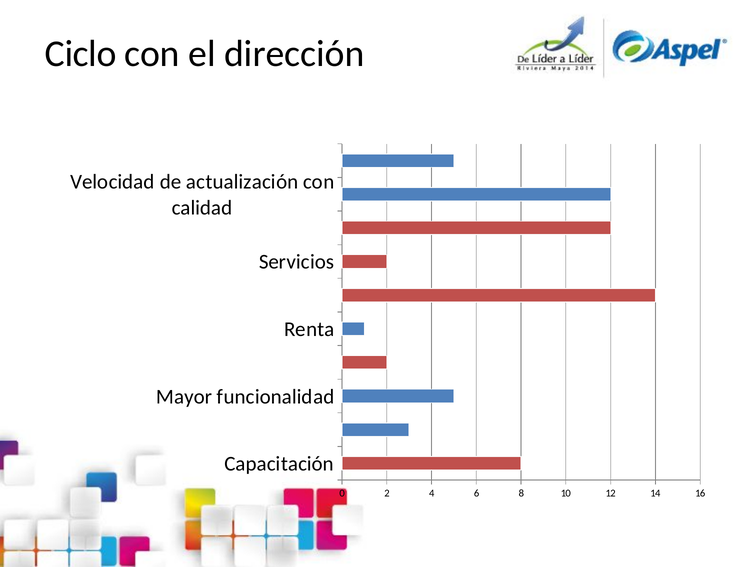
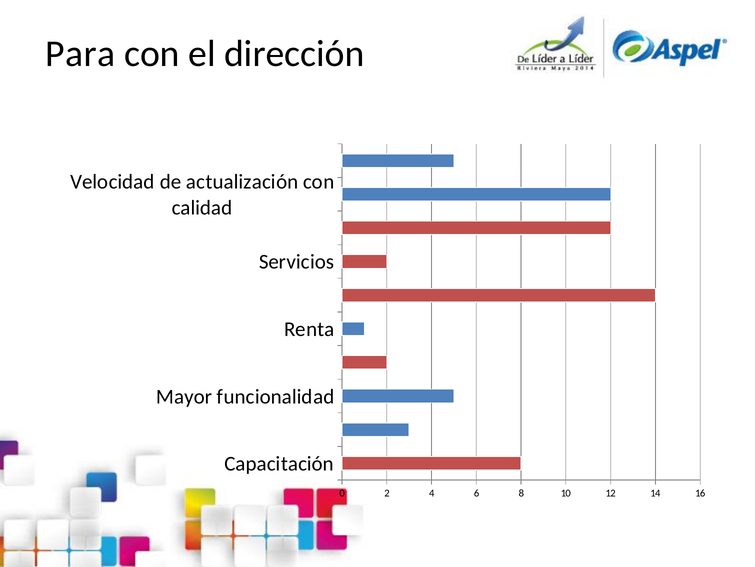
Ciclo: Ciclo -> Para (80, 54)
